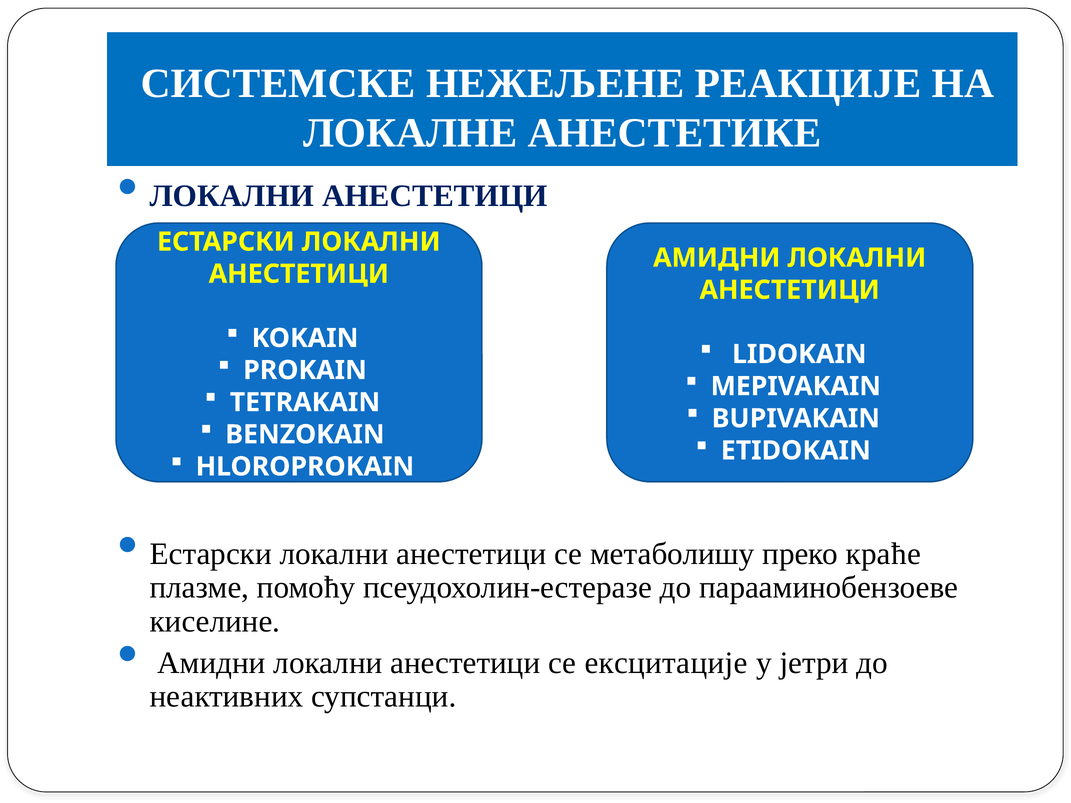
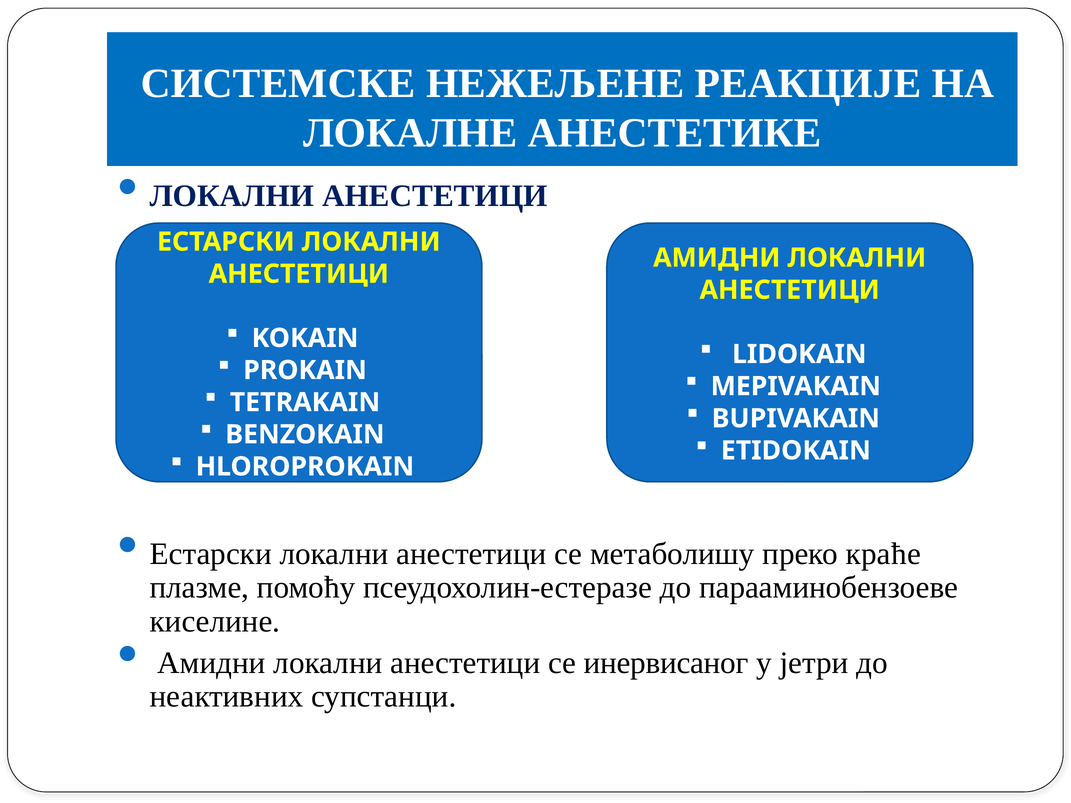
ексцитације: ексцитације -> инервисаног (666, 663)
